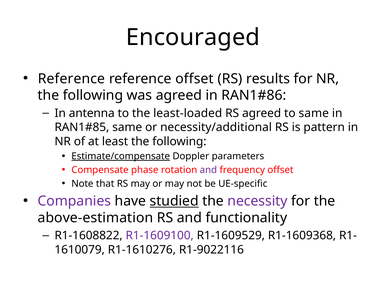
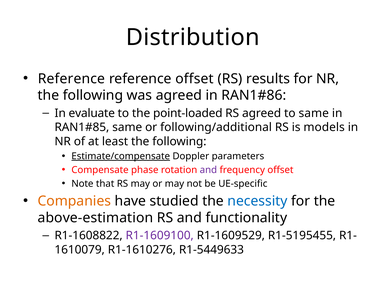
Encouraged: Encouraged -> Distribution (193, 37)
antenna: antenna -> evaluate (92, 113)
least-loaded: least-loaded -> point-loaded (188, 113)
necessity/additional: necessity/additional -> following/additional (216, 128)
pattern: pattern -> models (324, 128)
Companies colour: purple -> orange (74, 201)
studied underline: present -> none (174, 201)
necessity colour: purple -> blue (258, 201)
R1-1609368: R1-1609368 -> R1-5195455 (302, 236)
R1-9022116: R1-9022116 -> R1-5449633 (211, 250)
